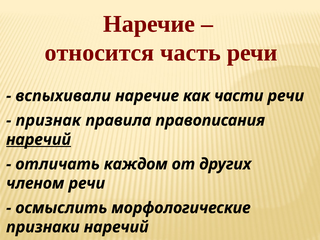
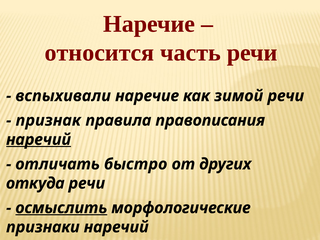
части: части -> зимой (239, 96)
каждом: каждом -> быстро (136, 164)
членом: членом -> откуда (35, 183)
осмыслить underline: none -> present (61, 208)
